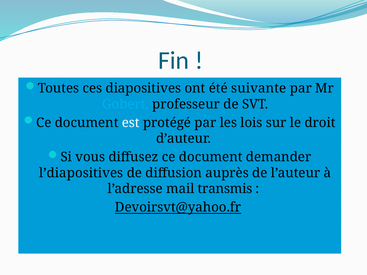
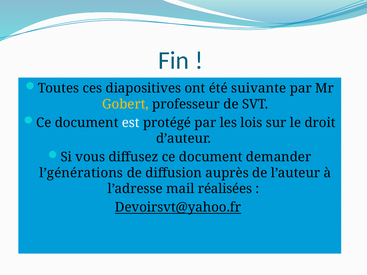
Gobert colour: light blue -> yellow (125, 104)
l’diapositives: l’diapositives -> l’générations (81, 173)
transmis: transmis -> réalisées (225, 189)
